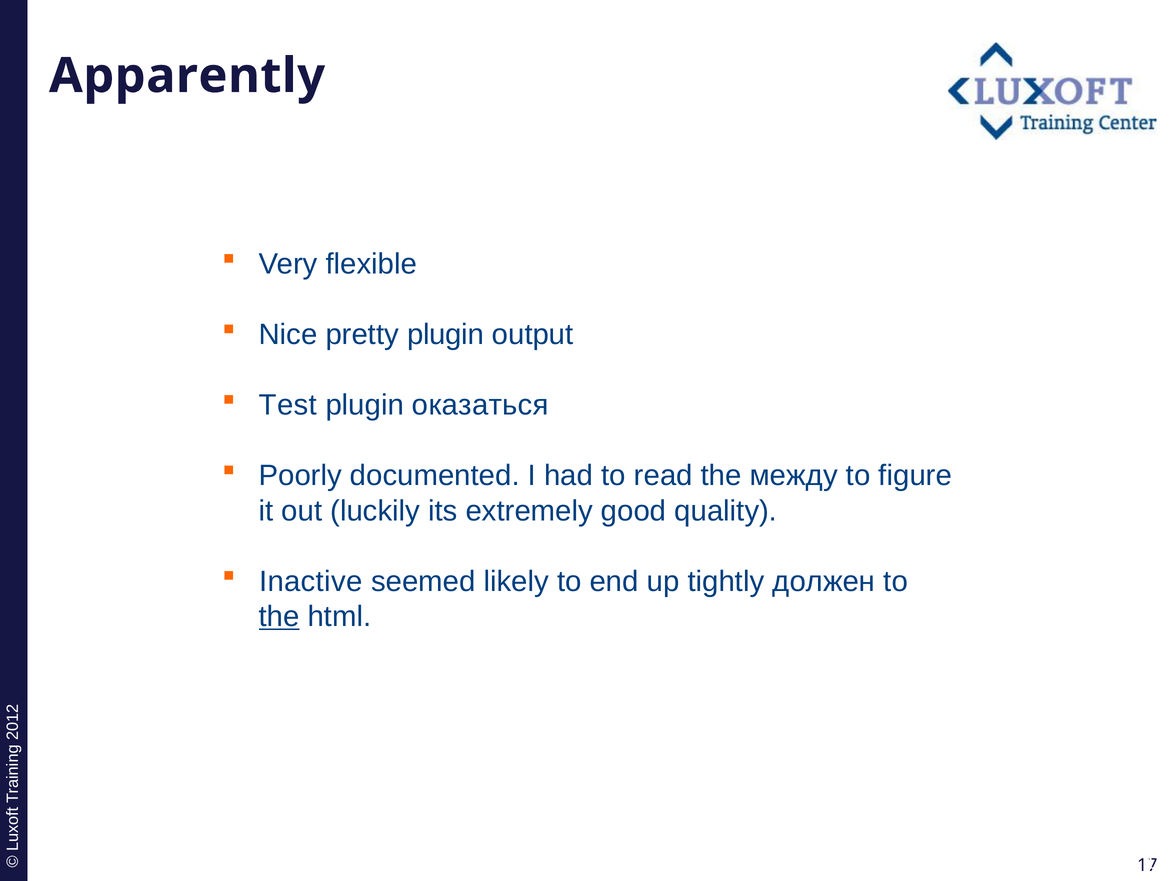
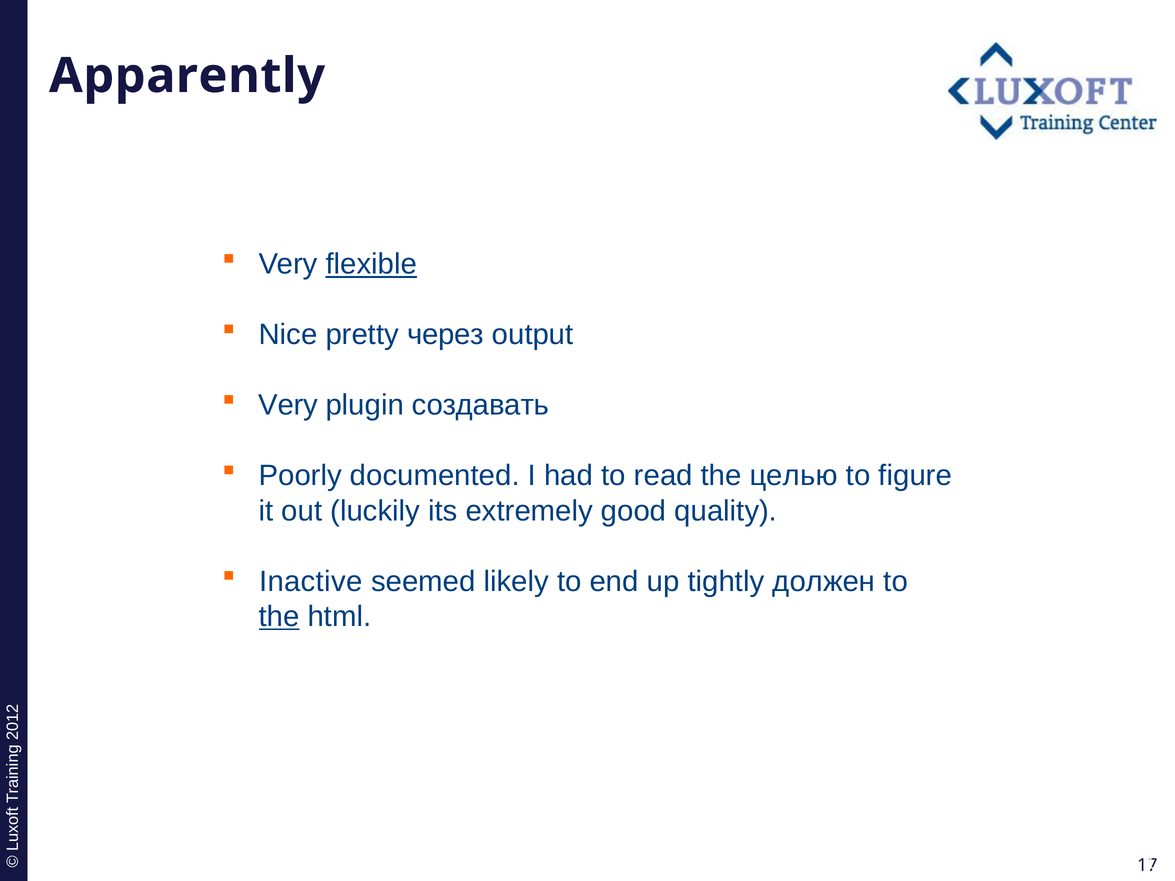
flexible underline: none -> present (371, 264)
pretty plugin: plugin -> через (445, 335)
Test: Test -> Very (288, 405)
оказаться: оказаться -> создавать (481, 405)
между: между -> целью (794, 476)
